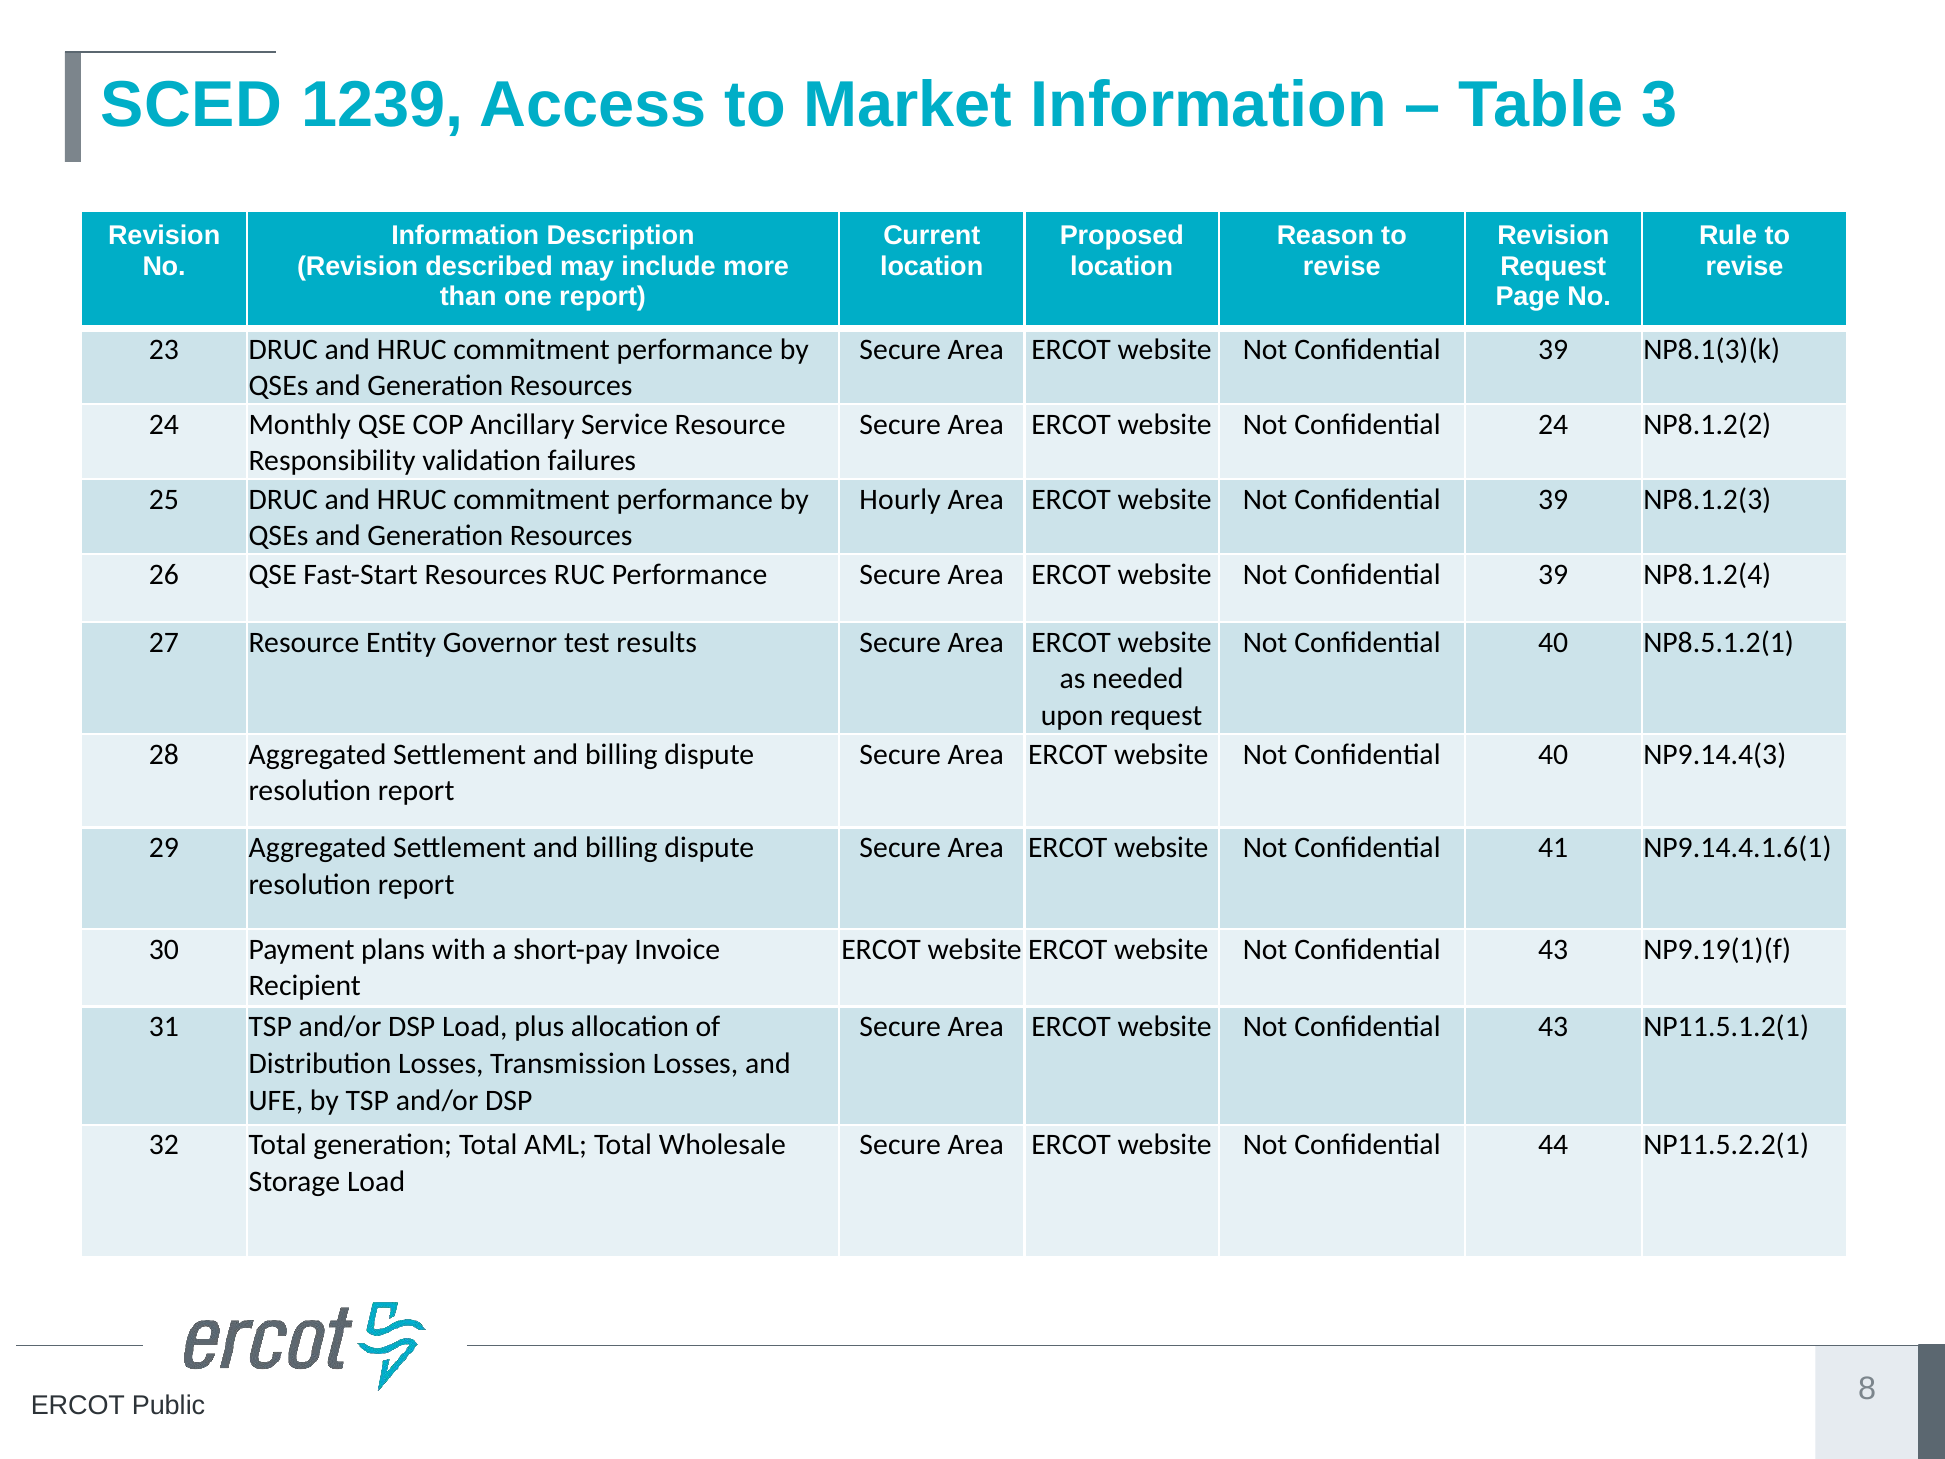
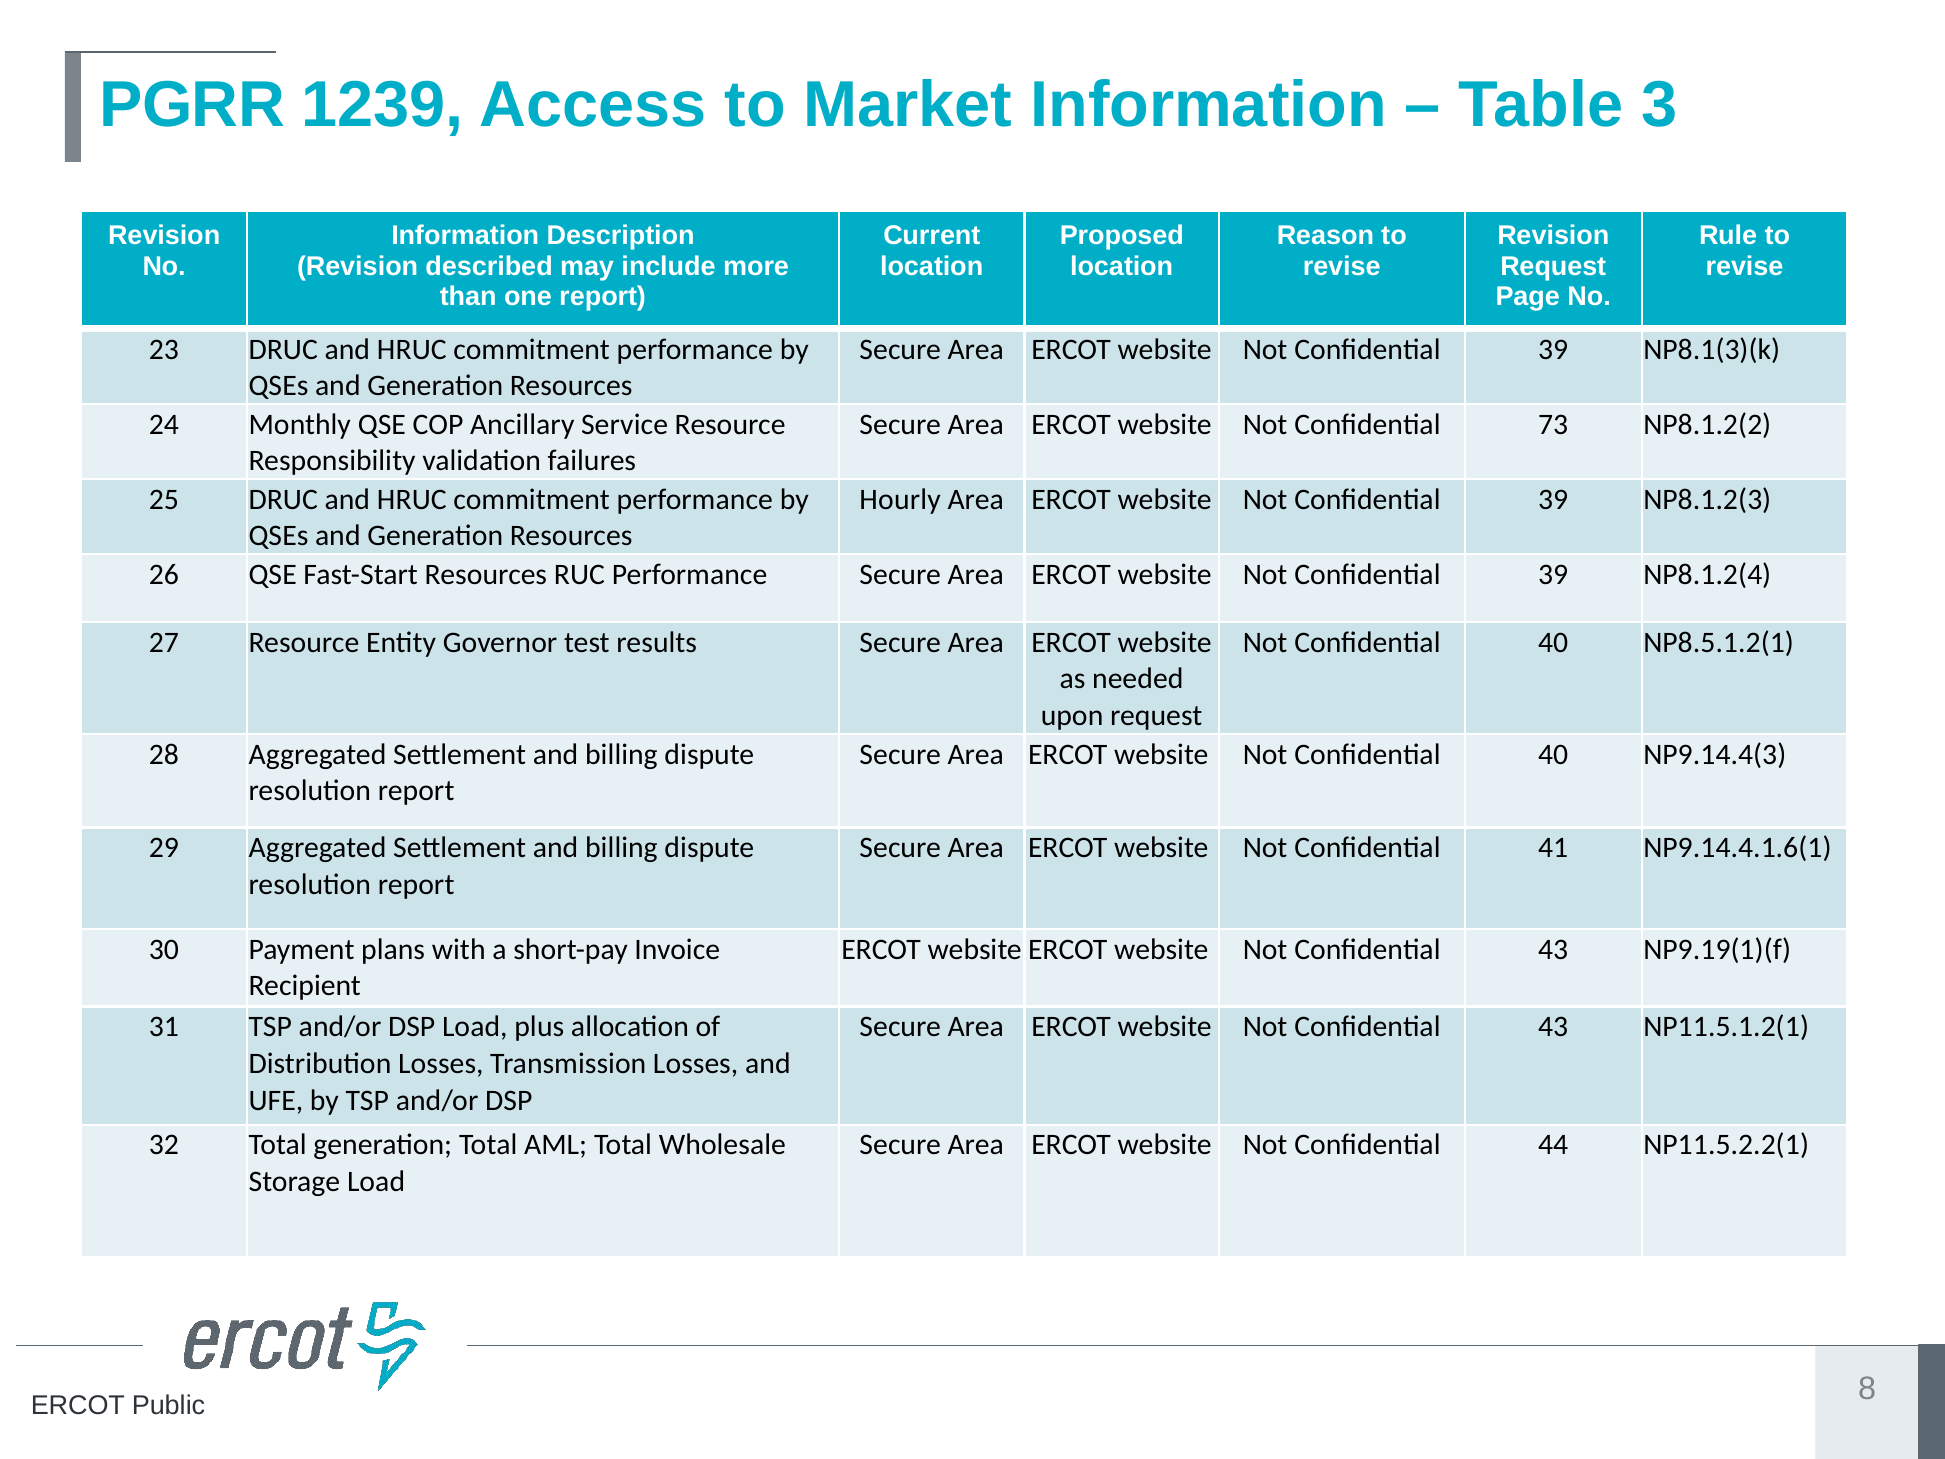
SCED: SCED -> PGRR (192, 105)
Confidential 24: 24 -> 73 (1553, 424)
